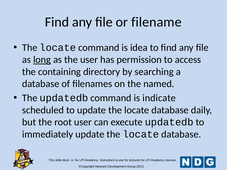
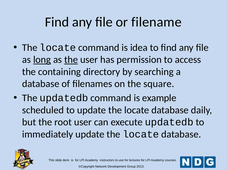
the underline: none -> present (71, 60)
named: named -> square (159, 84)
indicate: indicate -> example (159, 98)
